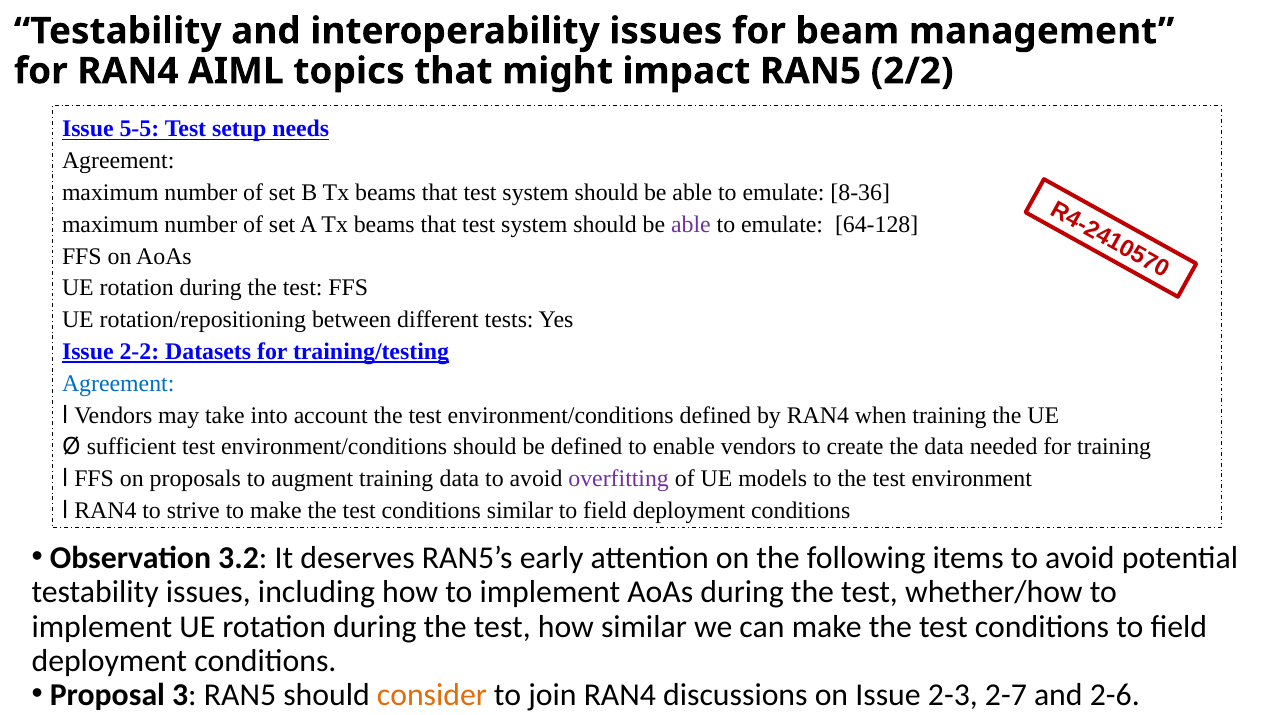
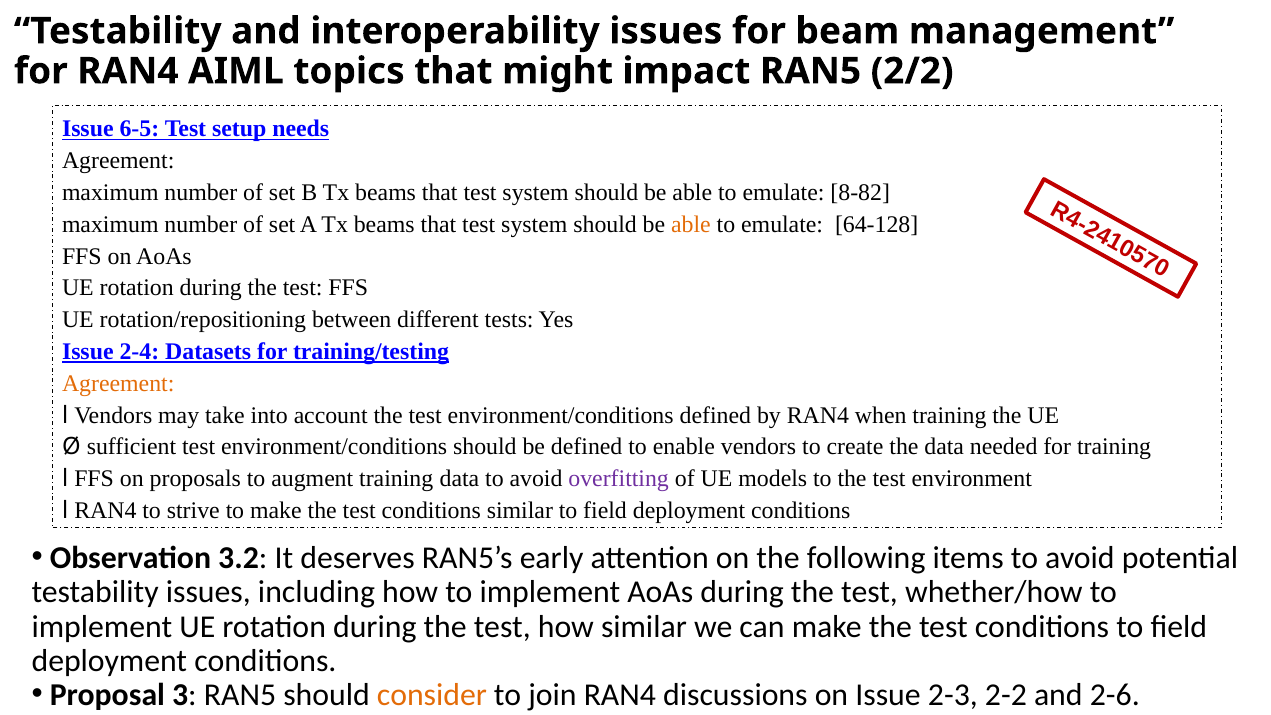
5-5: 5-5 -> 6-5 (139, 129)
8-36: 8-36 -> 8-82 (860, 193)
able colour: purple -> orange (691, 225)
2-2: 2-2 -> 2-4 (139, 352)
Agreement colour: blue -> orange (118, 383)
2-7: 2-7 -> 2-2 (1006, 695)
